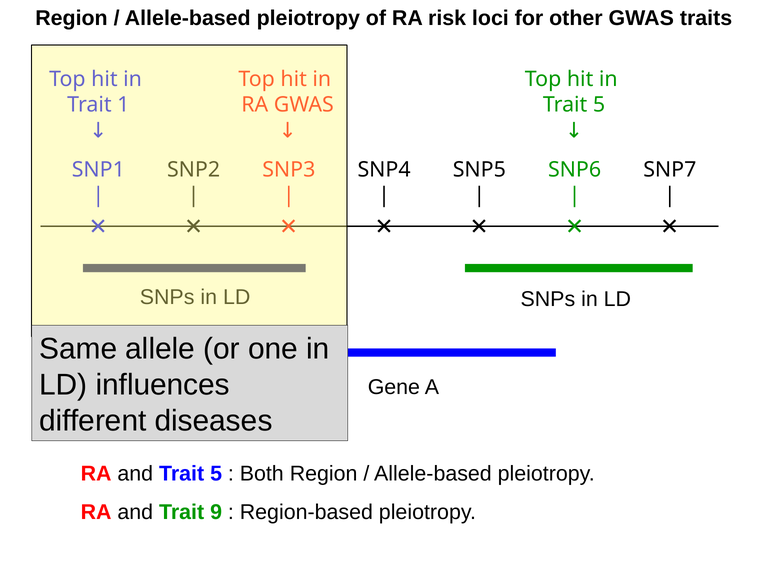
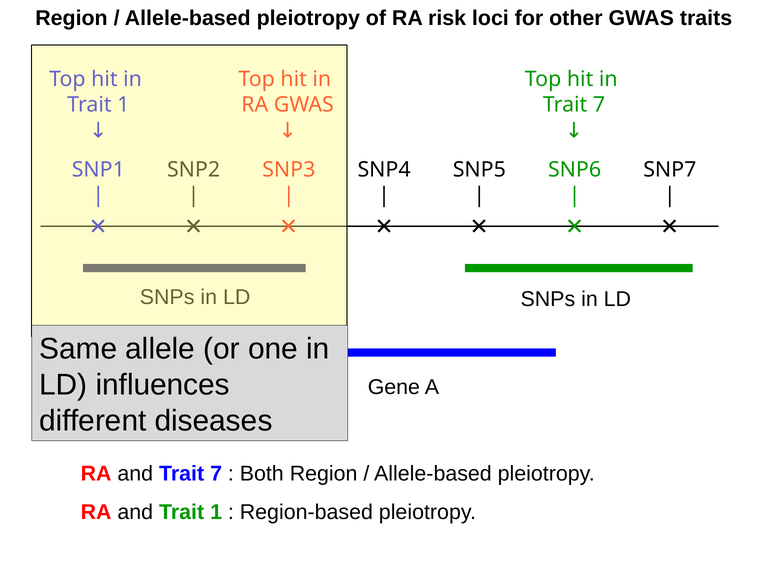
5: 5 -> 7 (599, 105)
and Trait 5: 5 -> 7 (216, 473)
and Trait 9: 9 -> 1 (216, 512)
